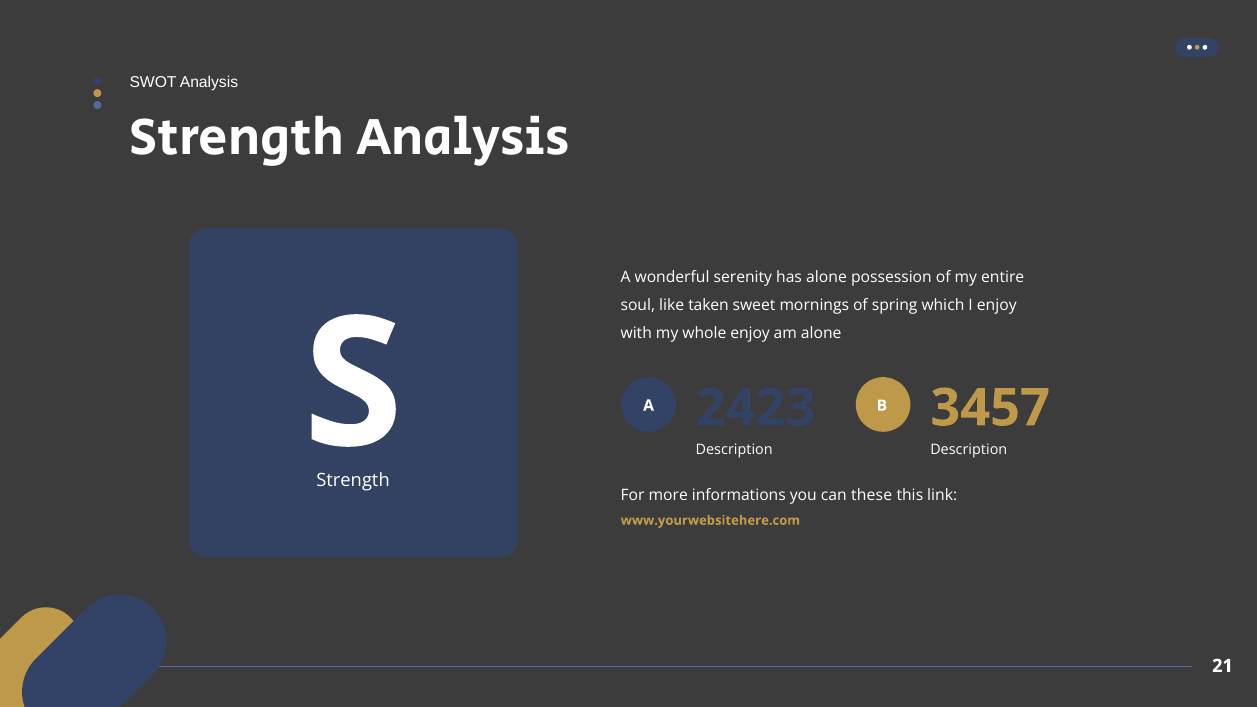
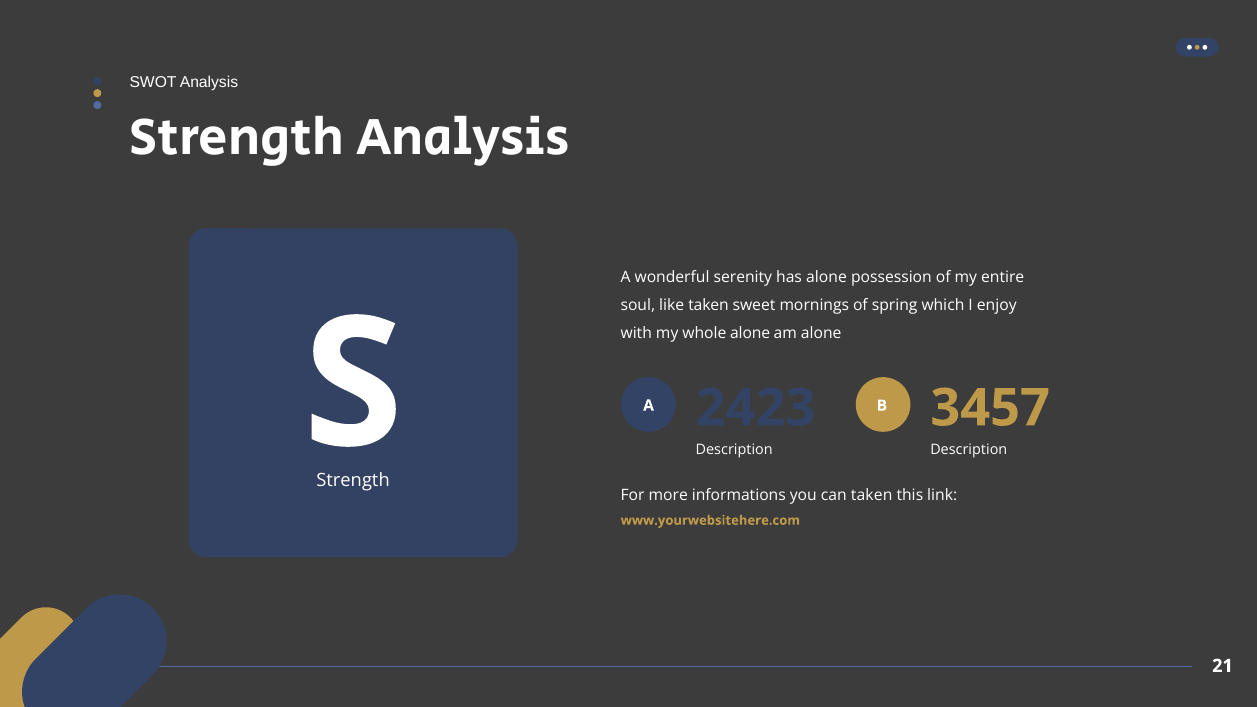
whole enjoy: enjoy -> alone (750, 334)
can these: these -> taken (872, 495)
